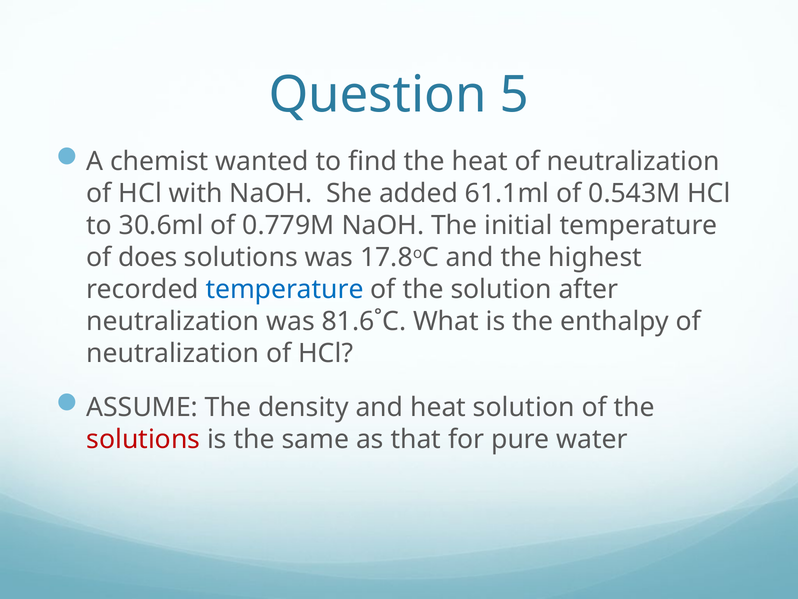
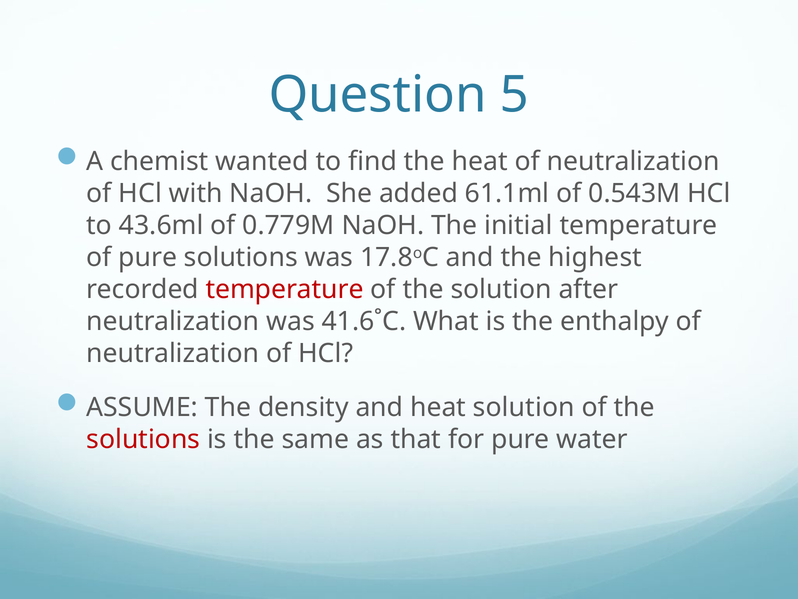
30.6ml: 30.6ml -> 43.6ml (161, 225)
of does: does -> pure (148, 257)
temperature colour: blue -> red (285, 289)
81.6˚C: 81.6˚C -> 41.6˚C (364, 321)
